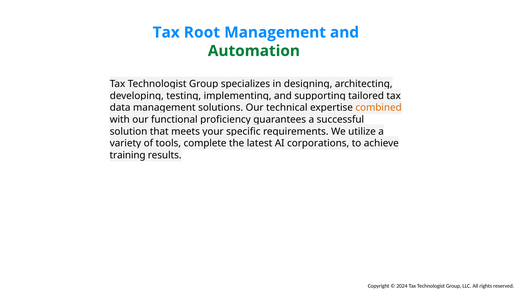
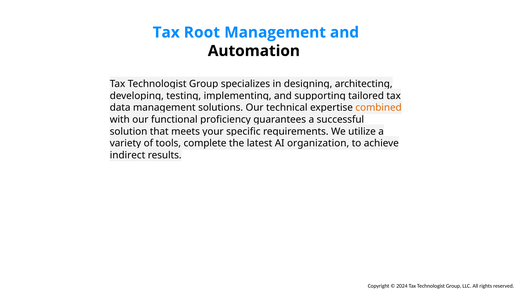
Automation colour: green -> black (254, 51)
corporations: corporations -> organization (318, 143)
training: training -> indirect (128, 155)
